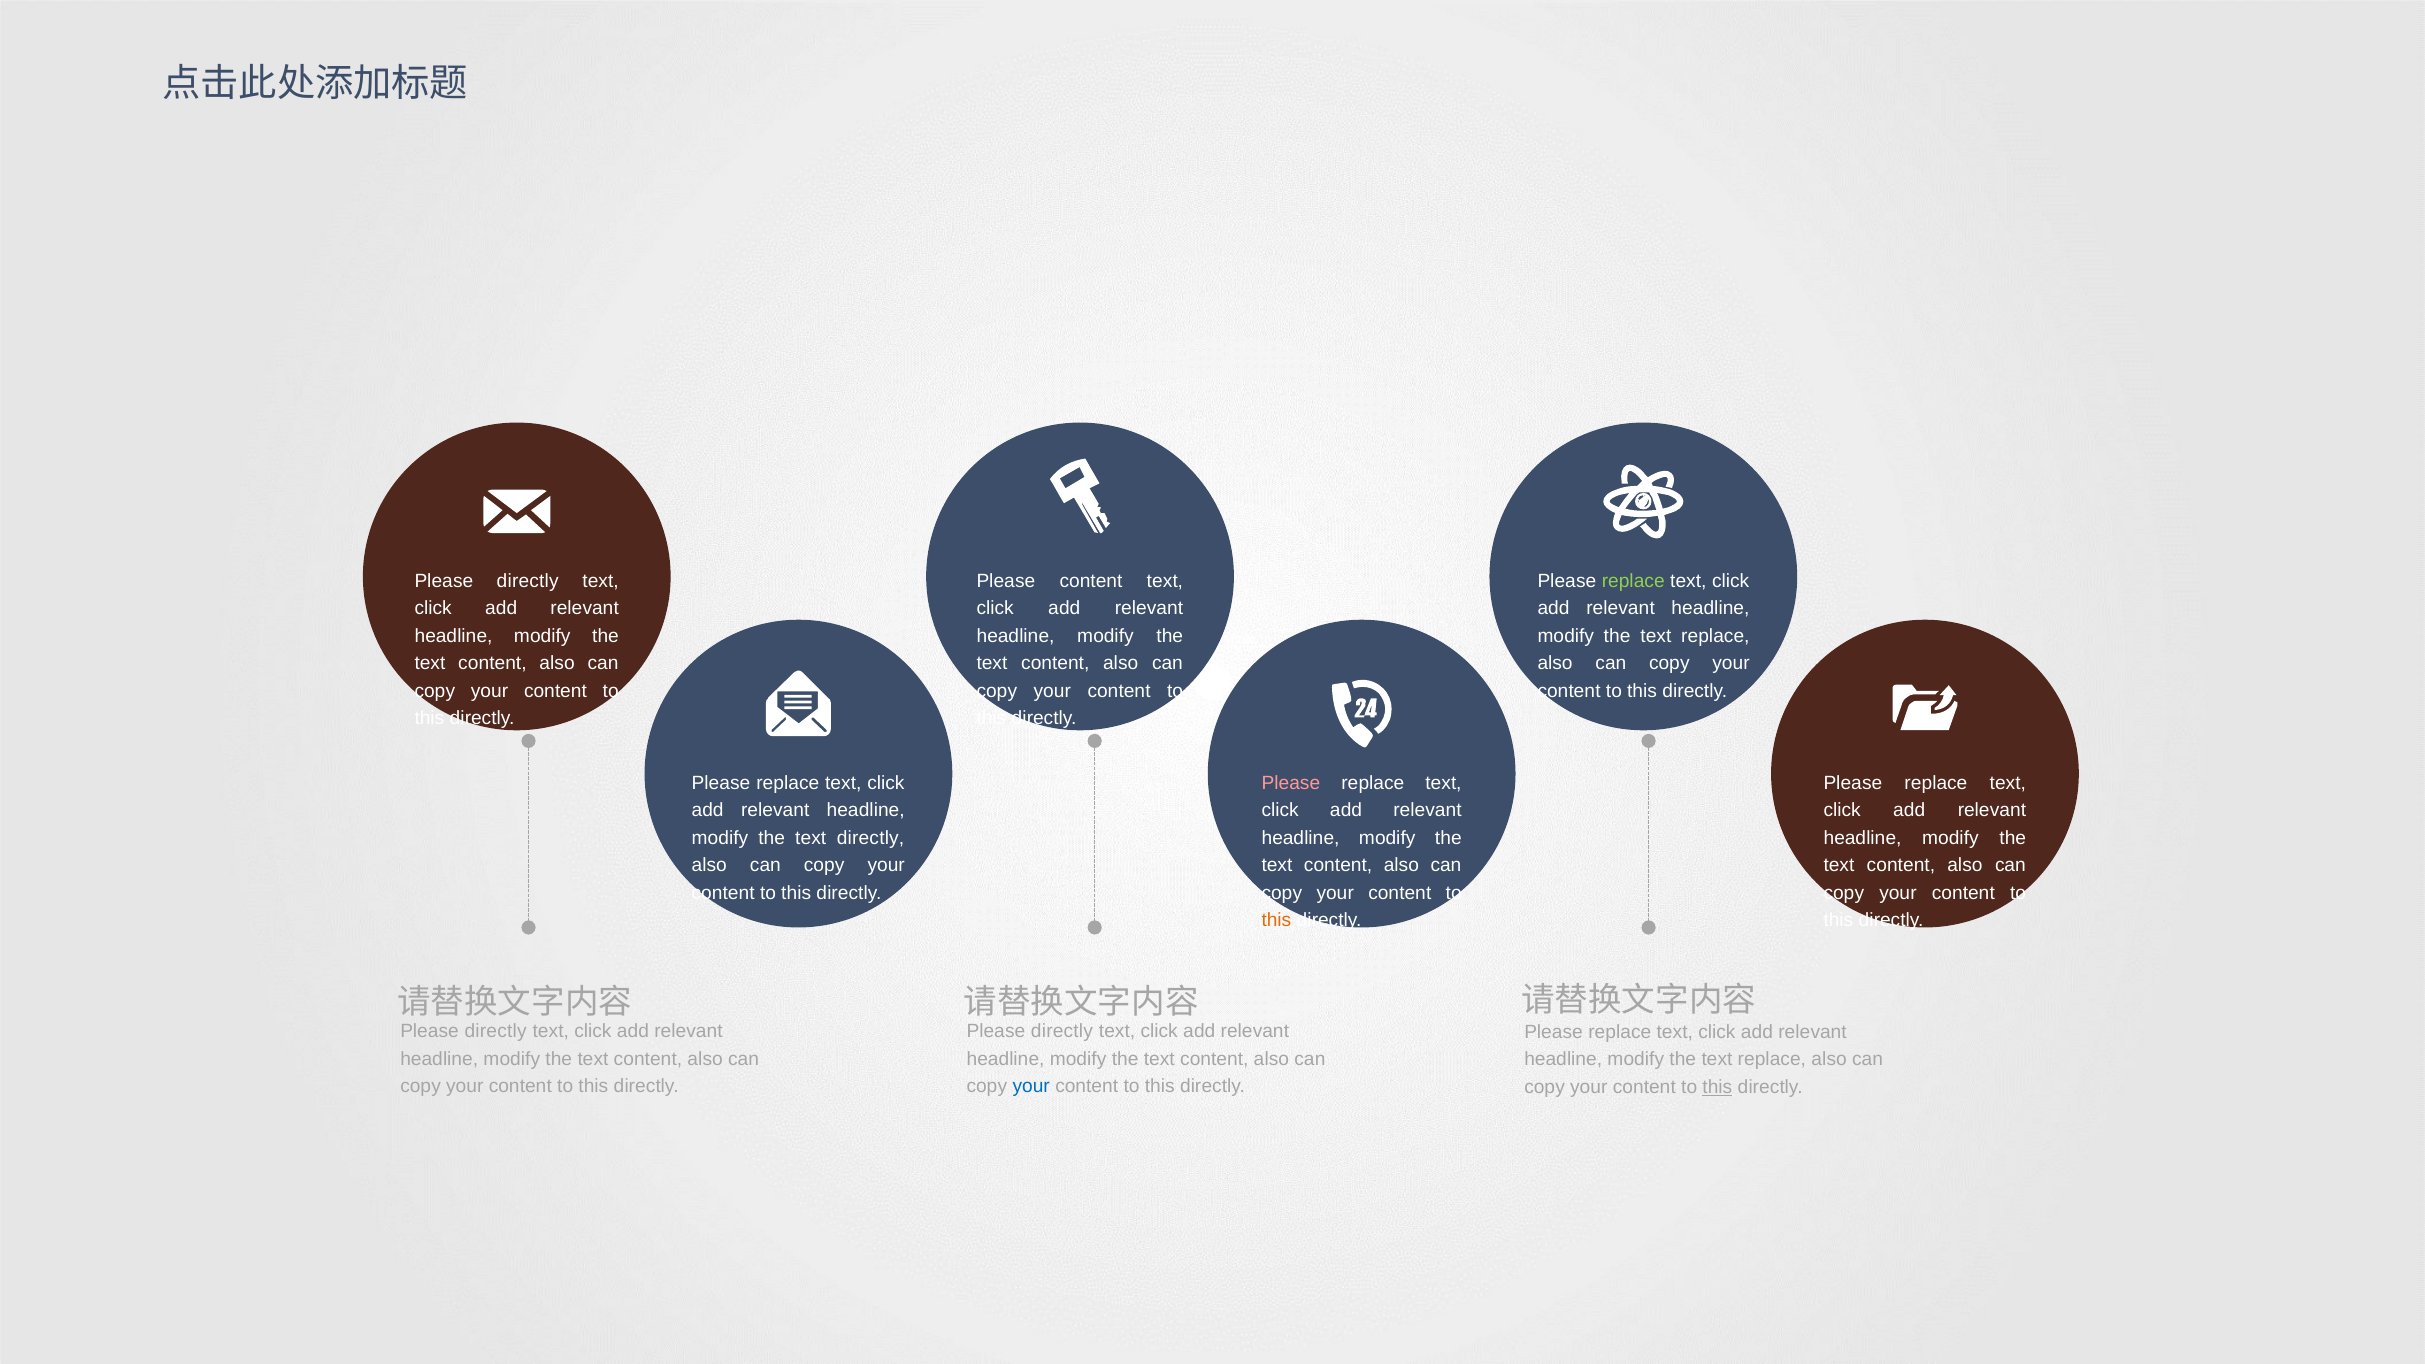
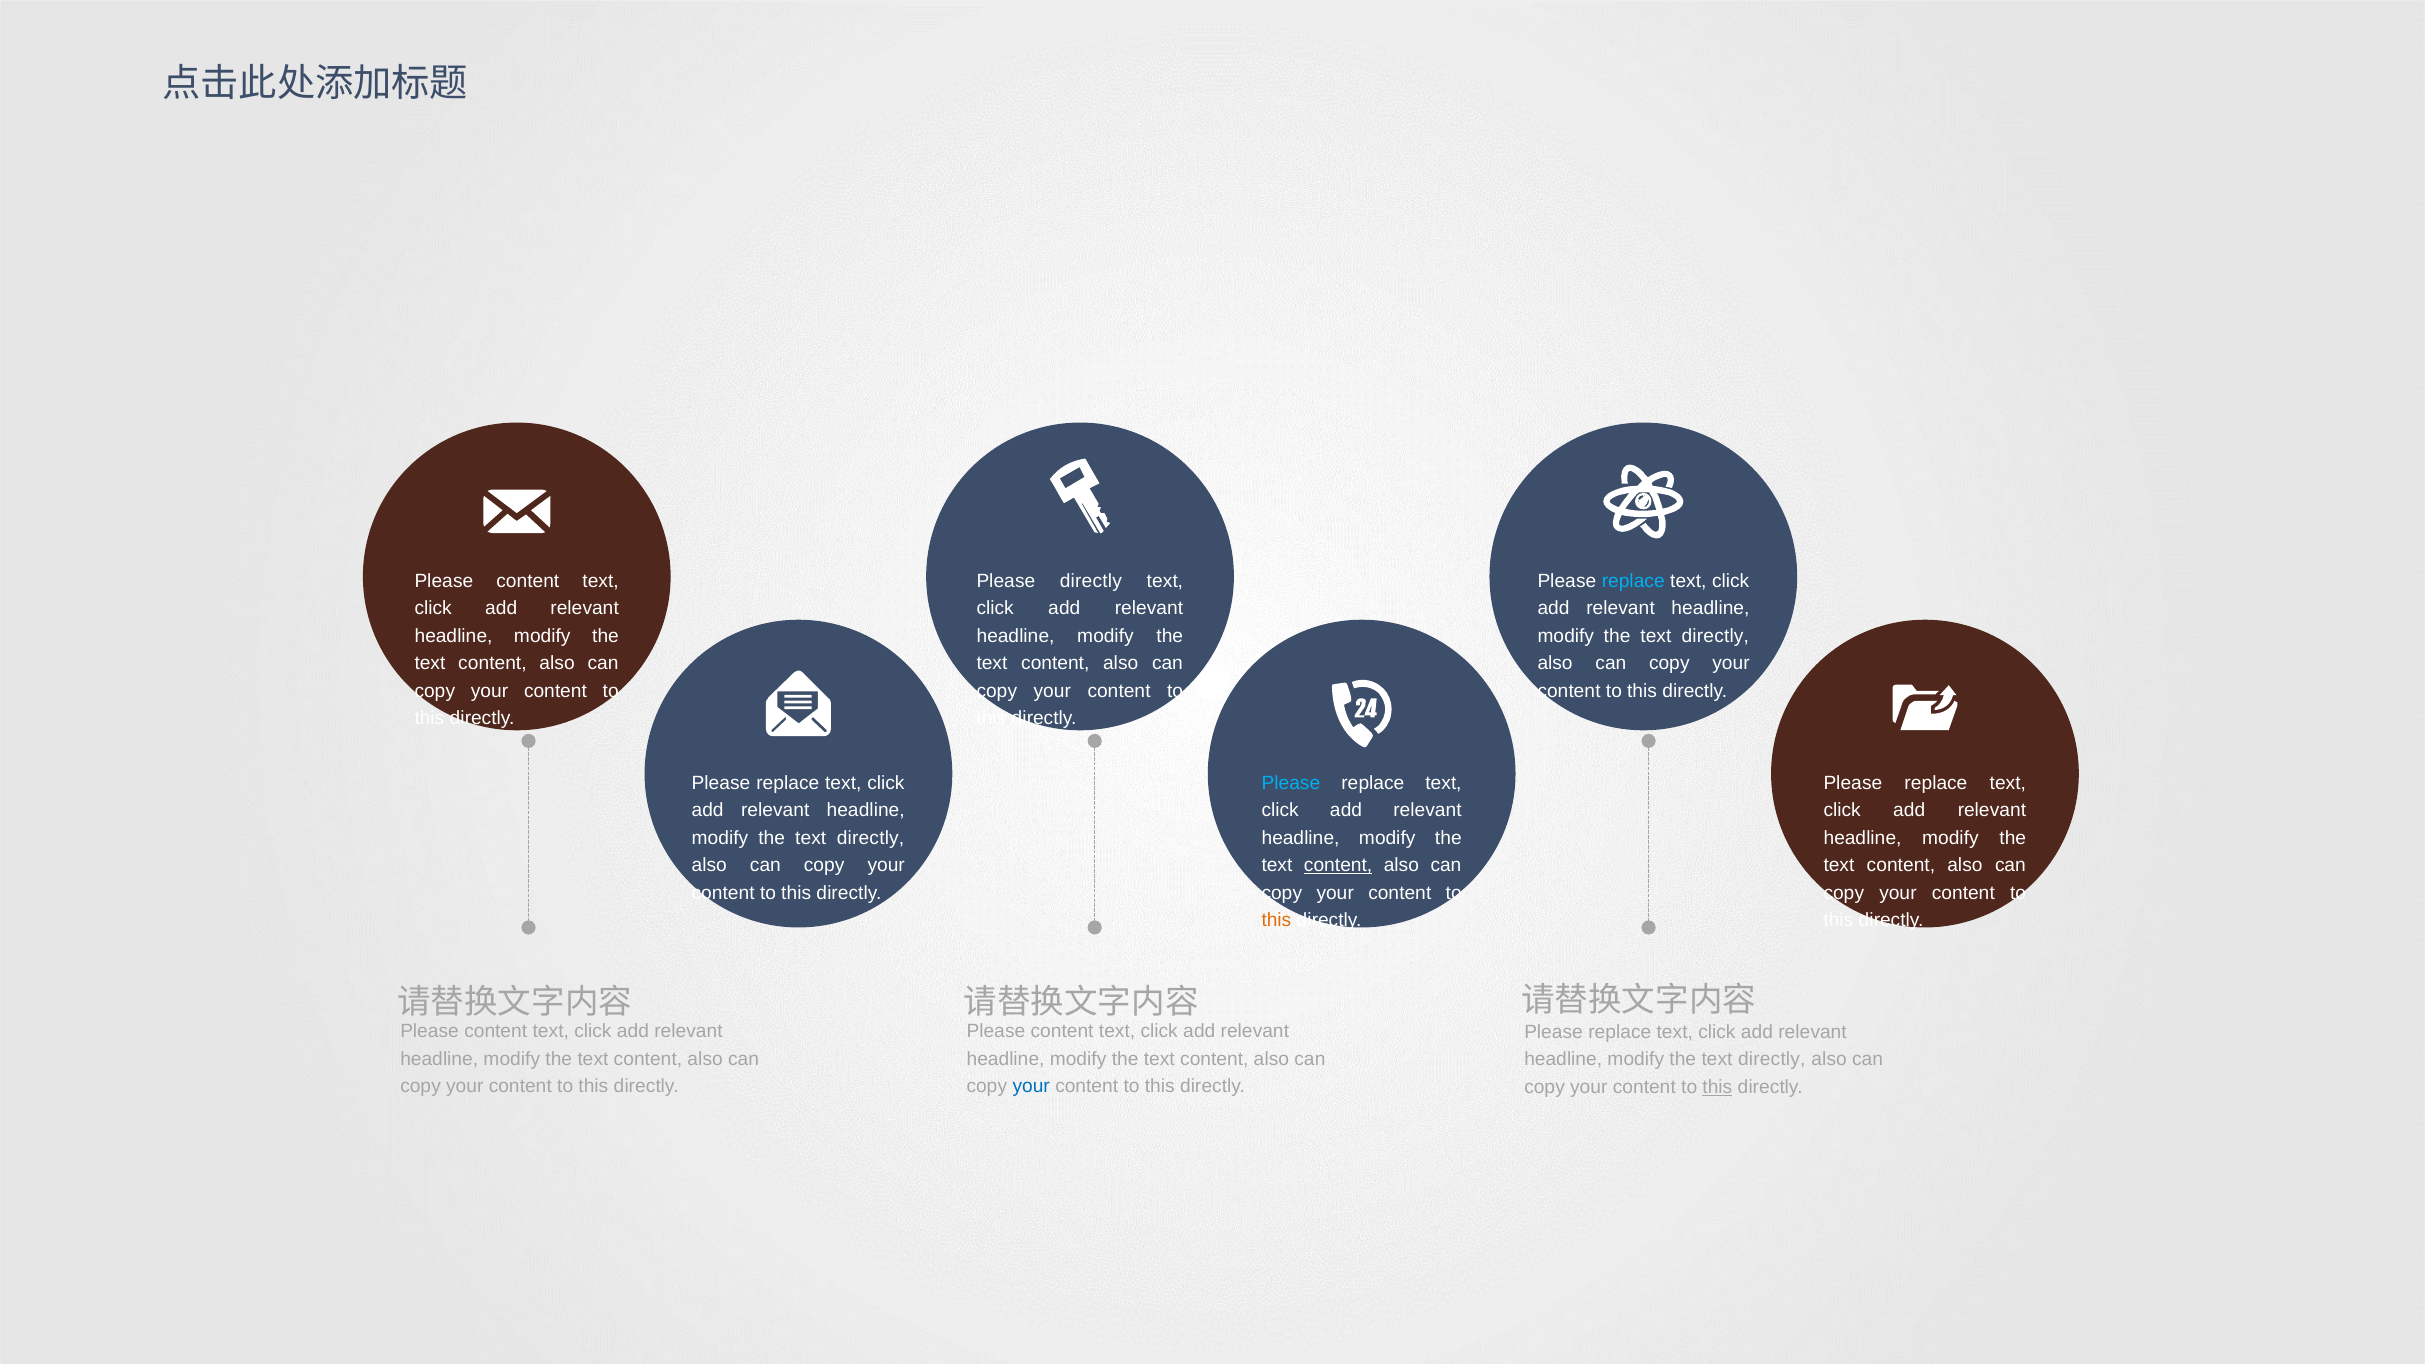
directly: directly -> content (528, 581)
Please content: content -> directly (1091, 581)
replace colour: light green -> light blue (1633, 581)
replace: replace -> directly (1715, 636)
Please colour: pink -> light blue (1291, 783)
content underline: none -> present (1338, 865)
directly: directly -> content (496, 1031)
directly: directly -> content (1062, 1031)
replace: replace -> directly (1772, 1060)
